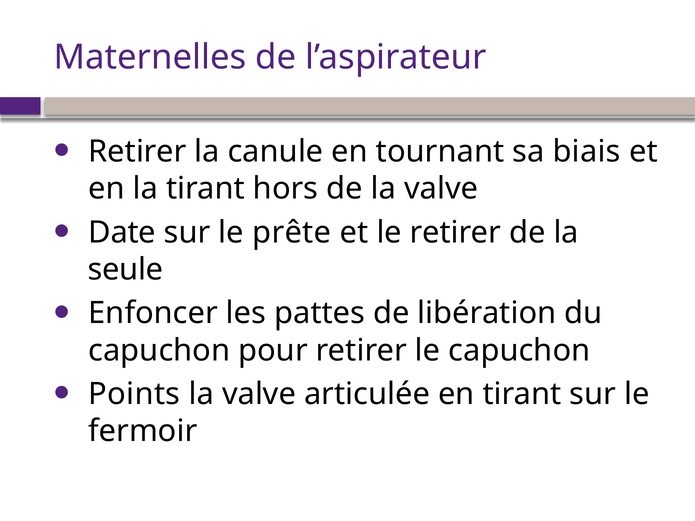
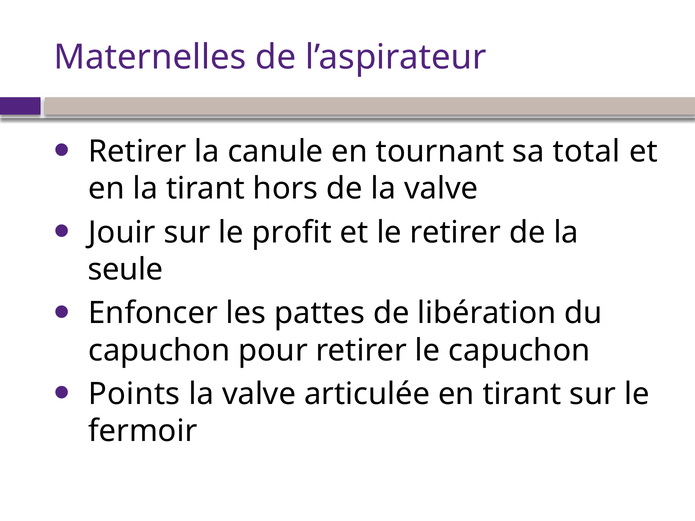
biais: biais -> total (587, 152)
Date: Date -> Jouir (122, 233)
prête: prête -> profit (292, 233)
